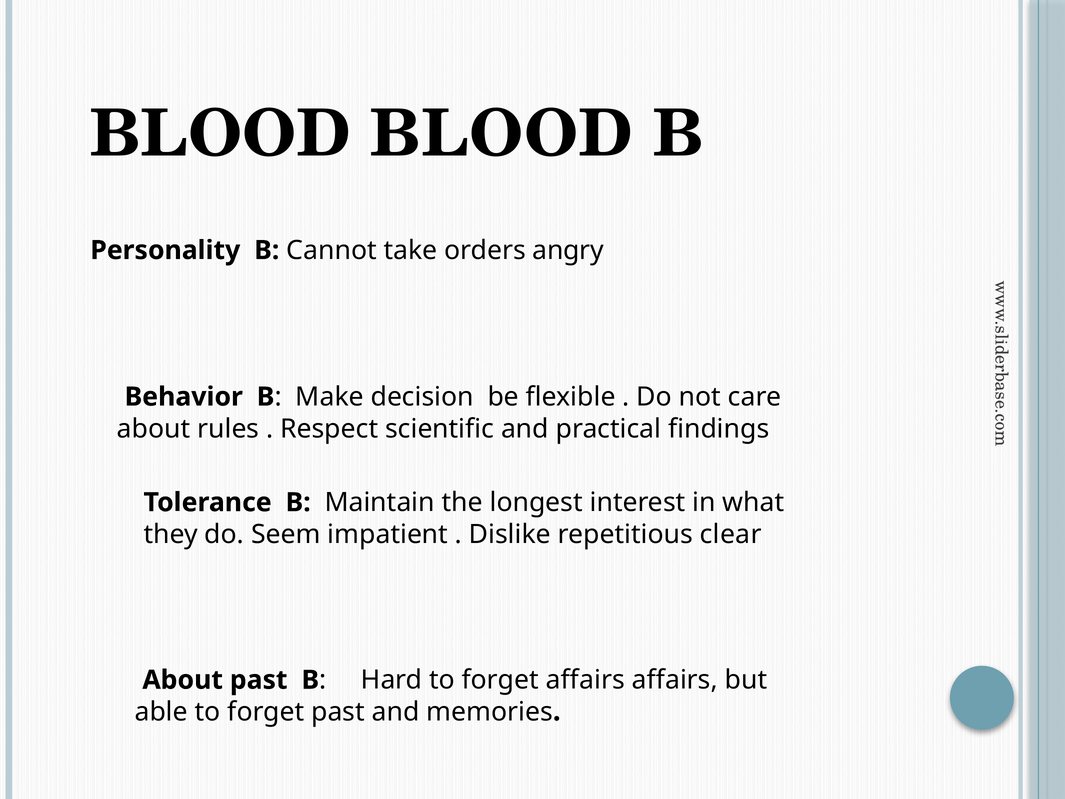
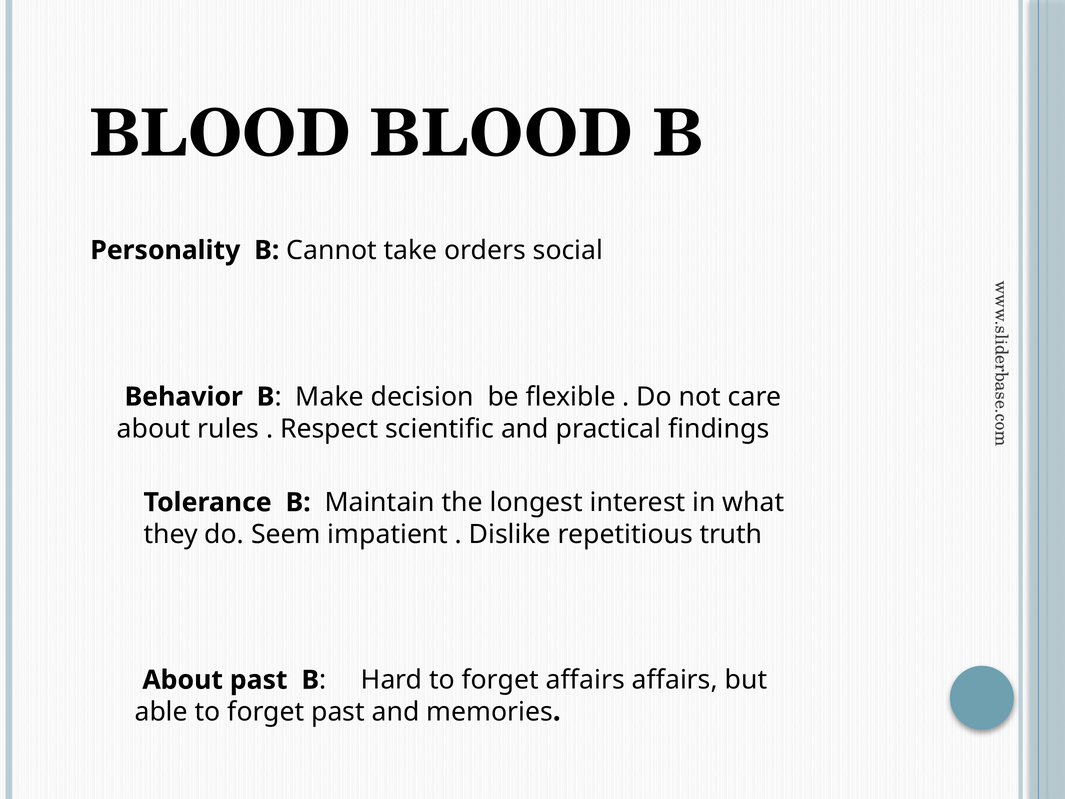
angry: angry -> social (568, 250)
clear: clear -> truth (731, 534)
